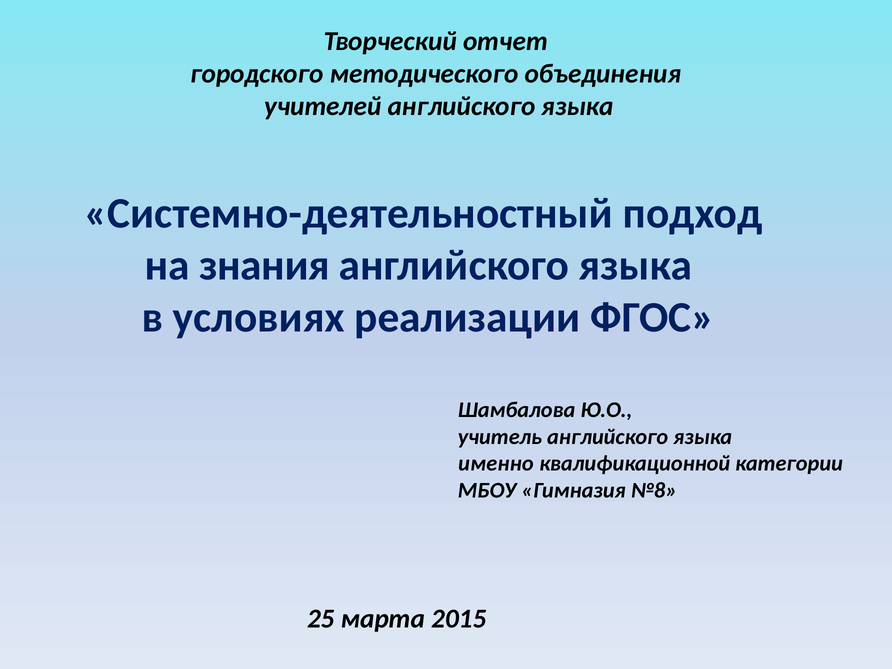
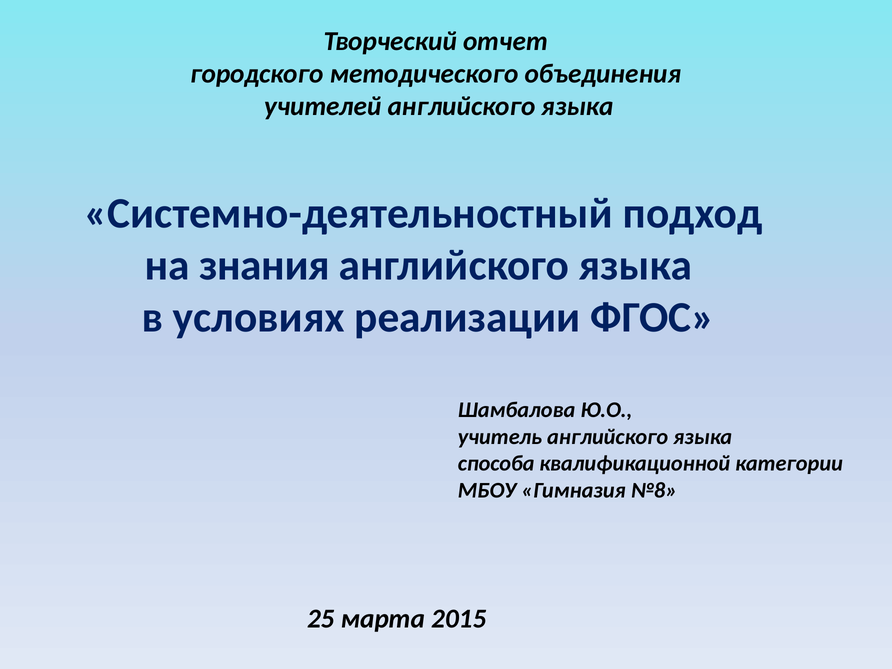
именно: именно -> способа (496, 464)
